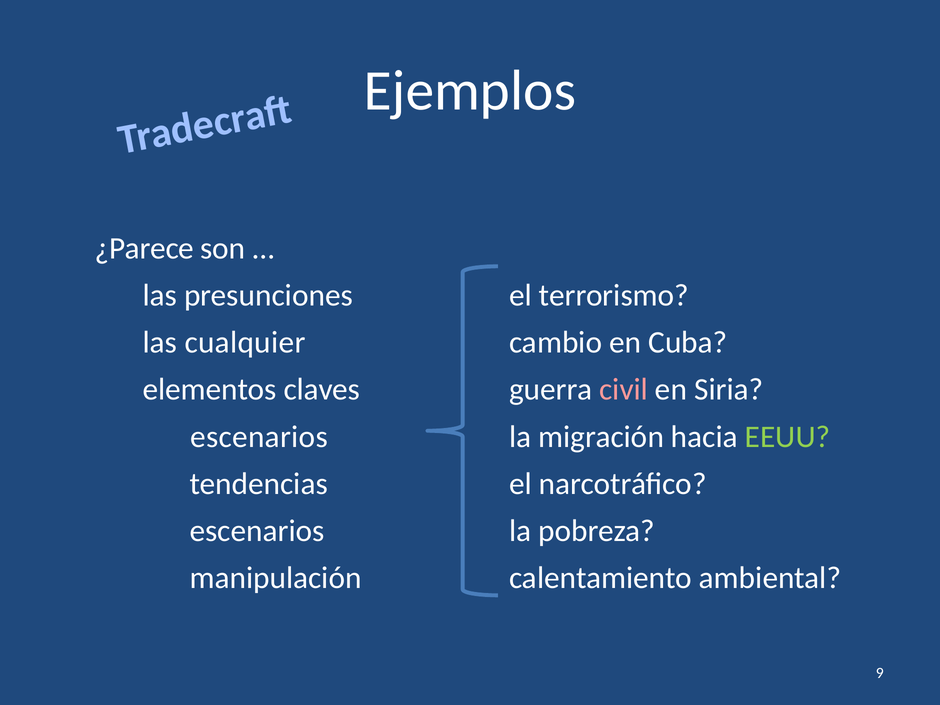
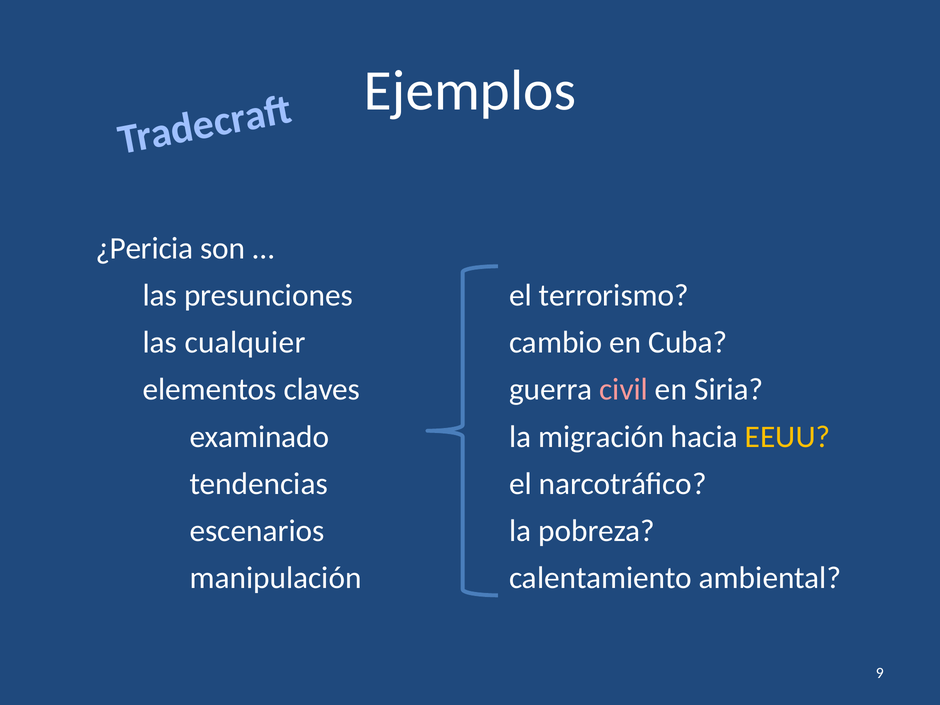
¿Parece: ¿Parece -> ¿Pericia (144, 249)
escenarios: escenarios -> examinado (259, 437)
EEUU colour: light green -> yellow (787, 437)
